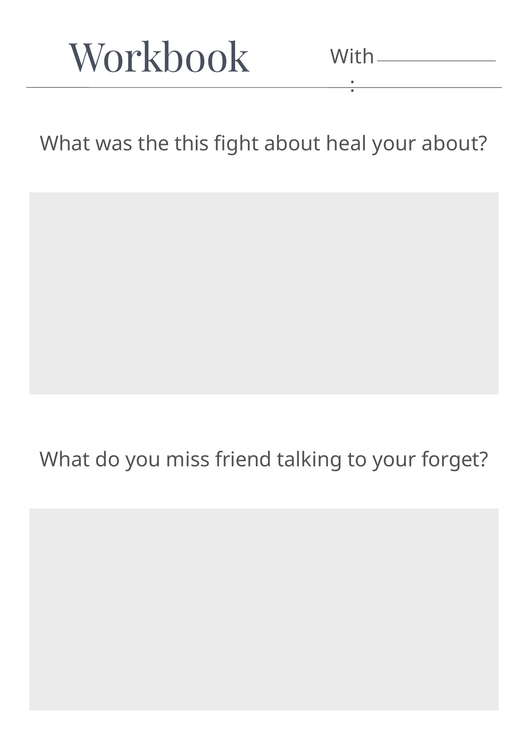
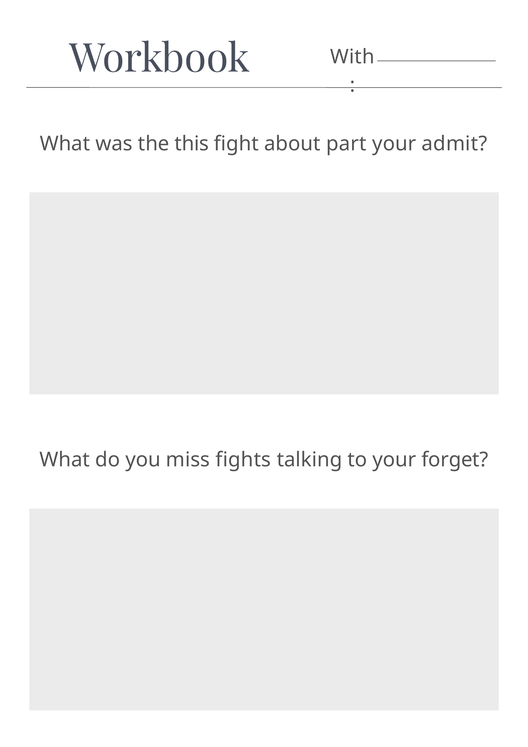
heal: heal -> part (346, 144)
your about: about -> admit (454, 144)
friend: friend -> fights (243, 460)
